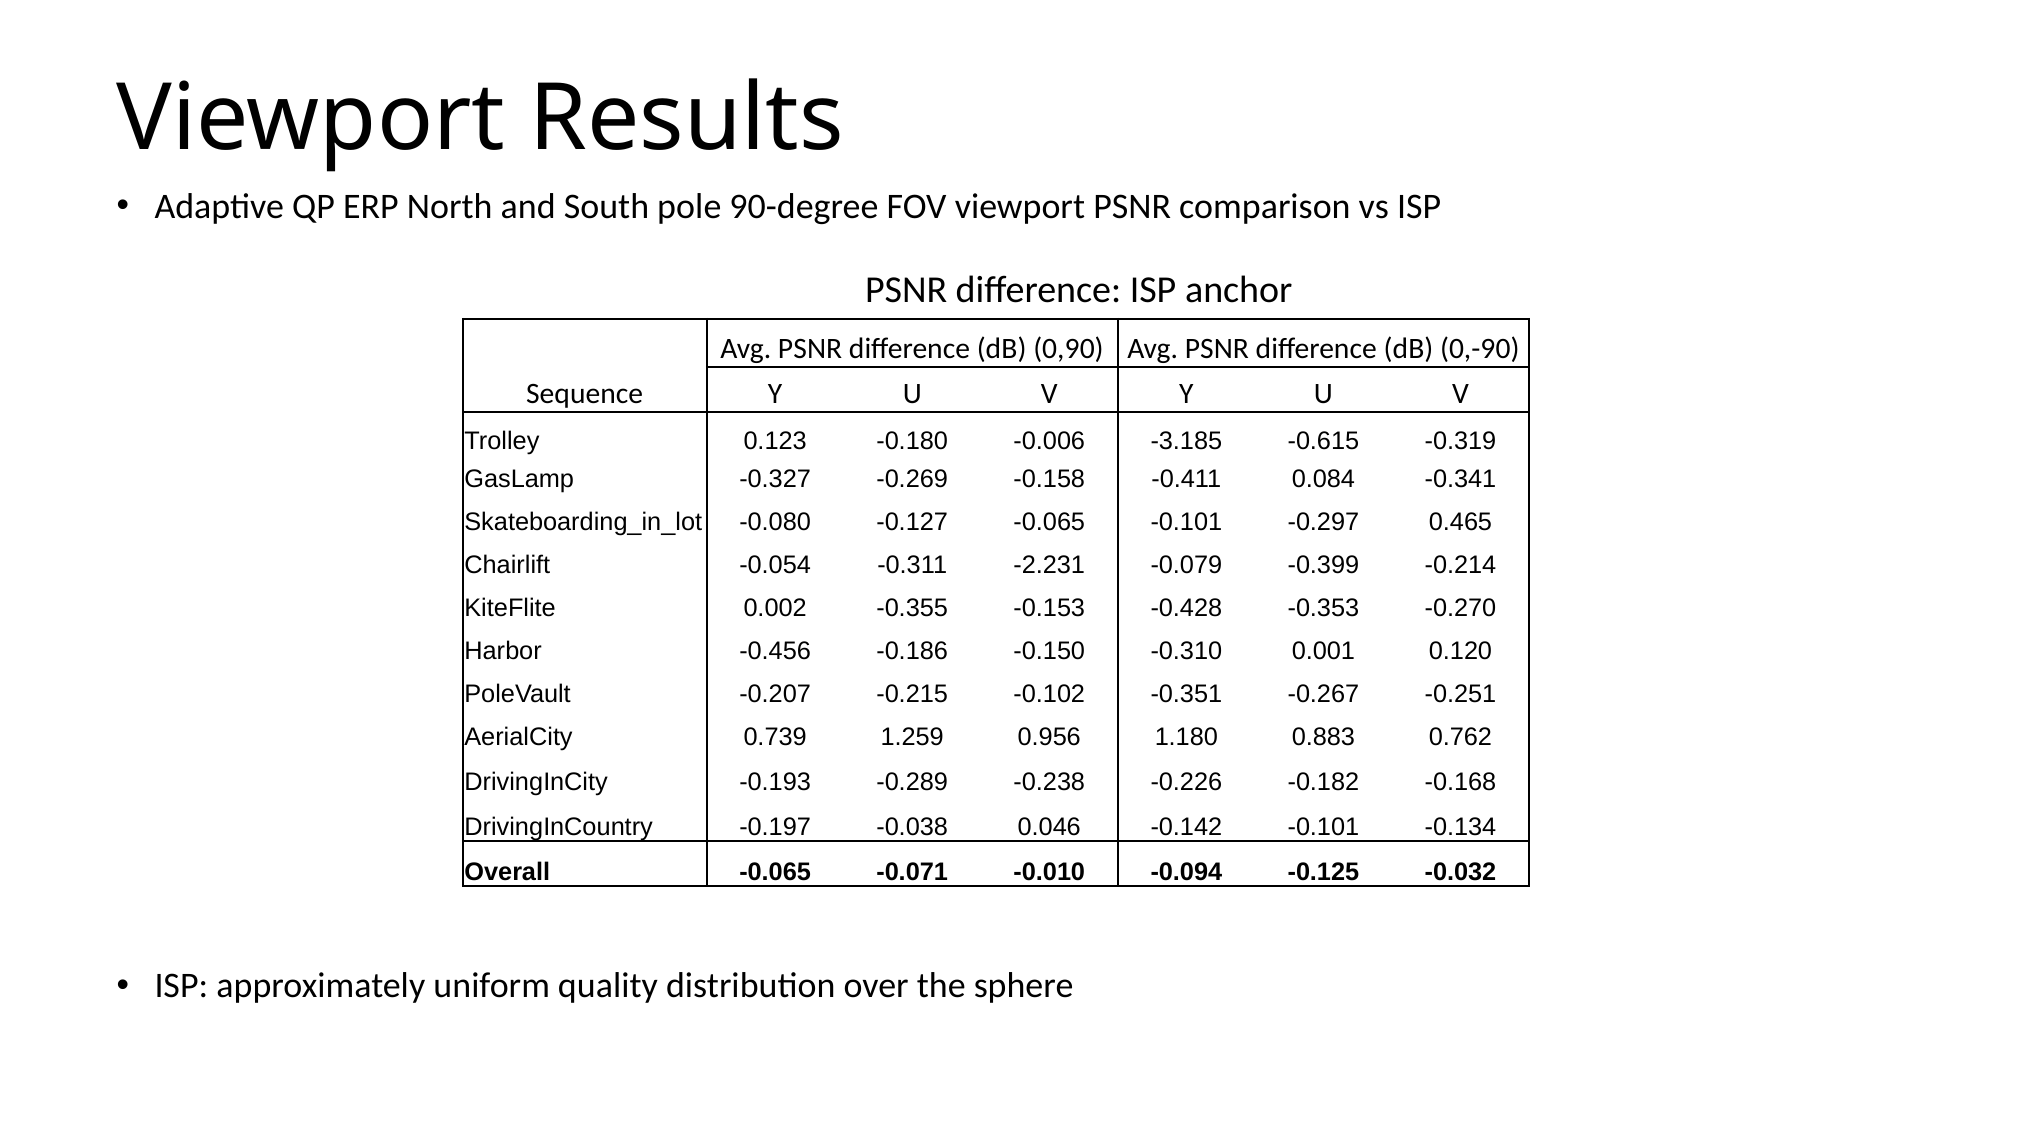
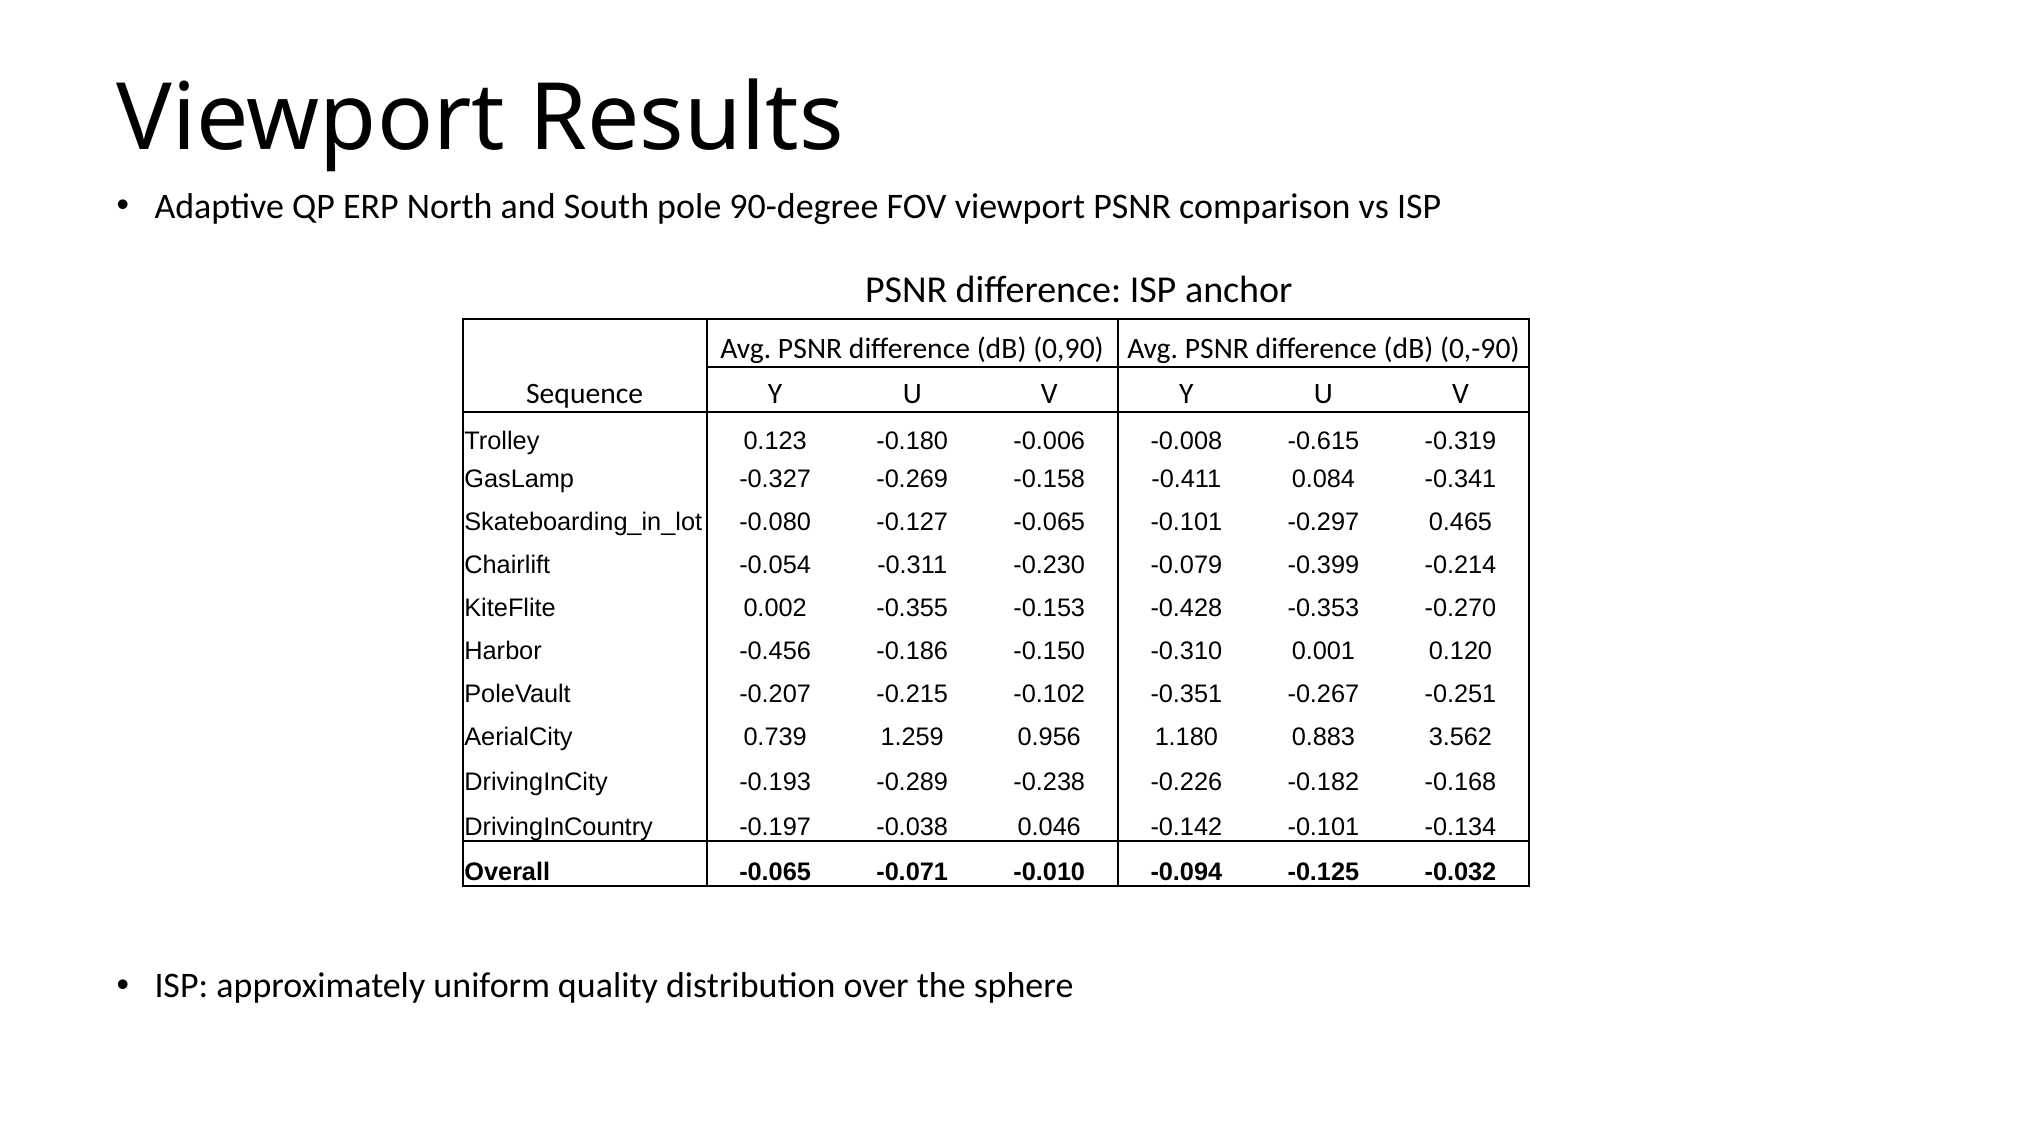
-3.185: -3.185 -> -0.008 (1186, 441)
-2.231: -2.231 -> -0.230 (1049, 565)
0.762: 0.762 -> 3.562 (1460, 737)
